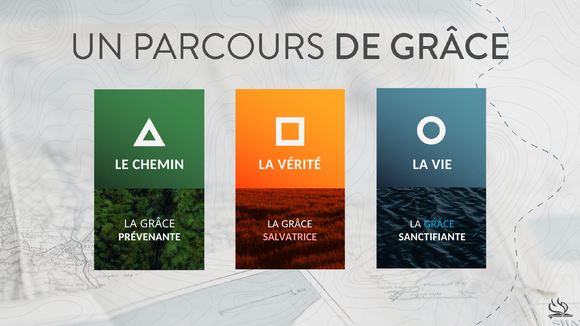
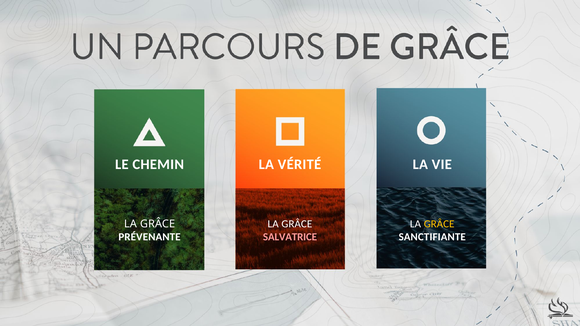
GRÂCE colour: light blue -> yellow (439, 224)
